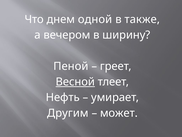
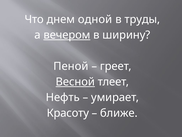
также: также -> труды (142, 19)
вечером underline: none -> present (67, 35)
Другим: Другим -> Красоту (68, 113)
может: может -> ближе (119, 113)
